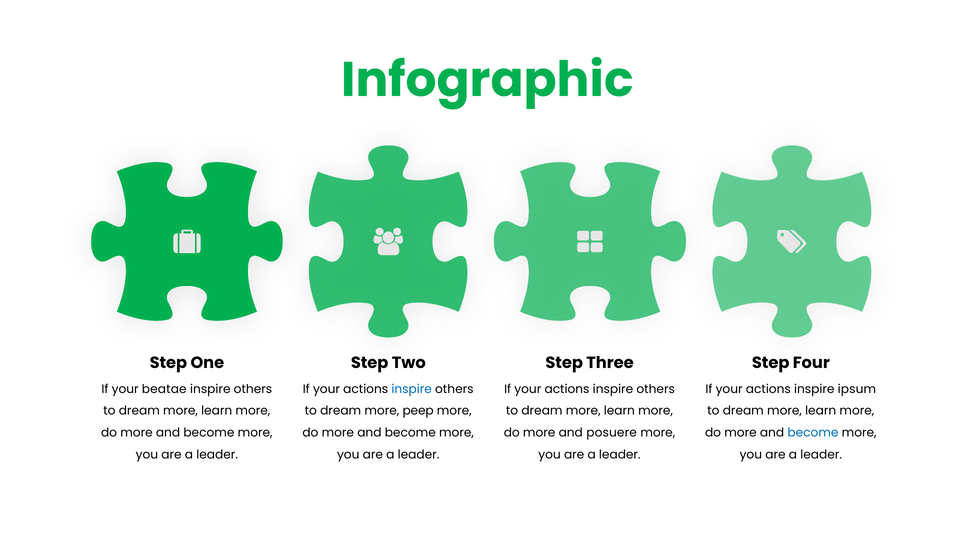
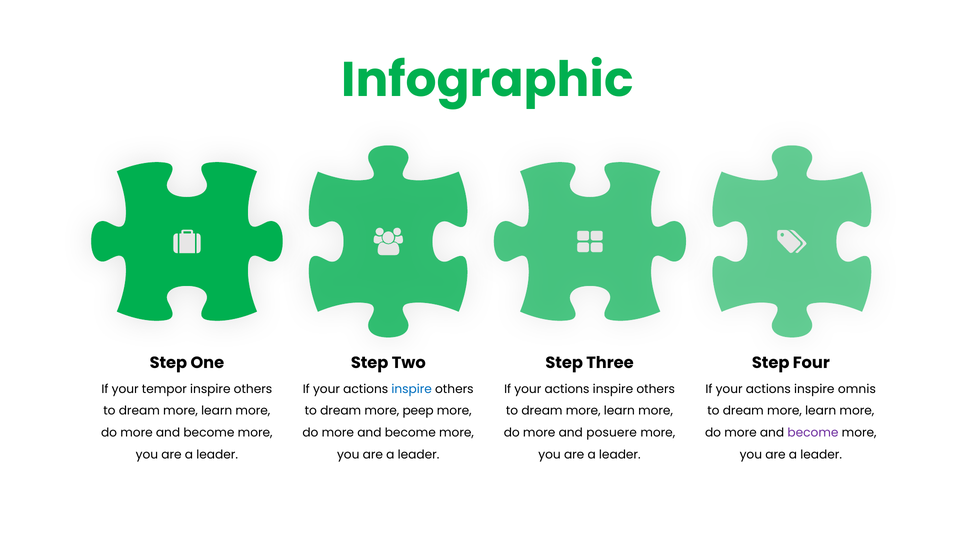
beatae: beatae -> tempor (164, 389)
ipsum: ipsum -> omnis (857, 389)
become colour: blue -> purple (813, 432)
